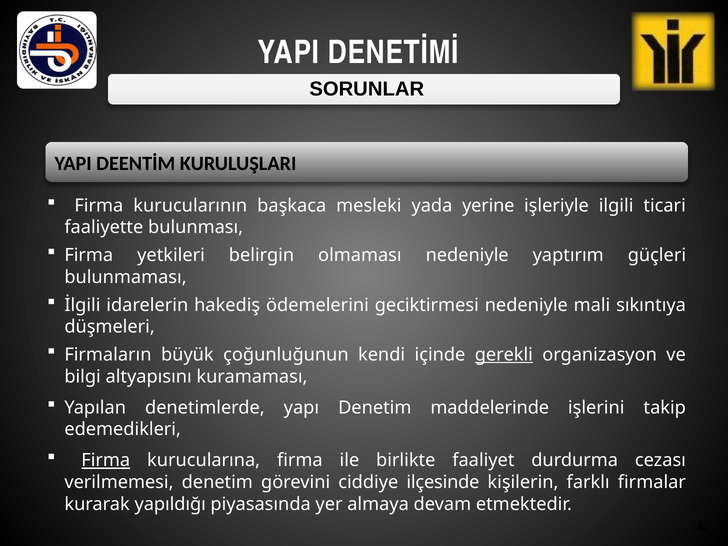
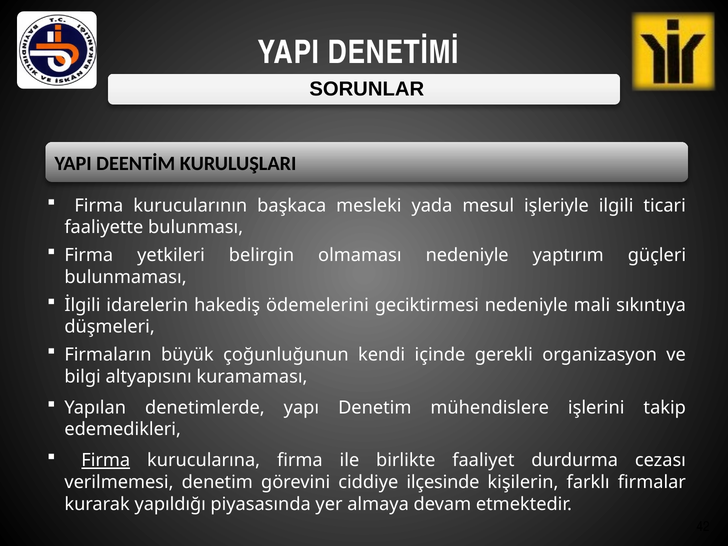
yerine: yerine -> mesul (488, 206)
gerekli underline: present -> none (504, 355)
maddelerinde: maddelerinde -> mühendislere (490, 408)
